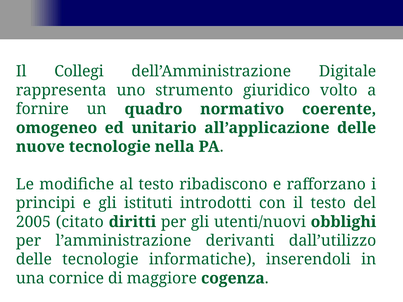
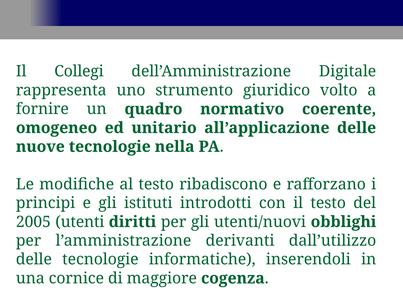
citato: citato -> utenti (80, 222)
